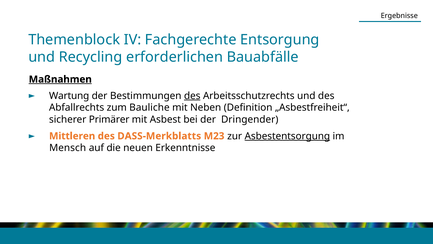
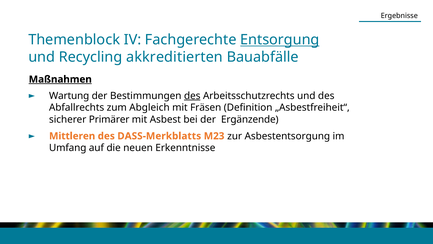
Entsorgung underline: none -> present (280, 40)
erforderlichen: erforderlichen -> akkreditierten (175, 57)
Bauliche: Bauliche -> Abgleich (149, 107)
Neben: Neben -> Fräsen (206, 107)
Dringender: Dringender -> Ergänzende (250, 119)
Asbestentsorgung underline: present -> none (287, 136)
Mensch: Mensch -> Umfang (68, 148)
